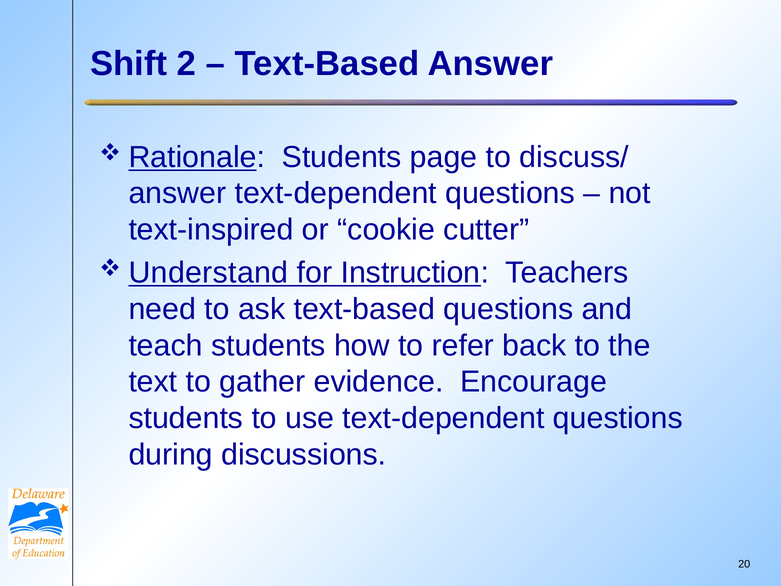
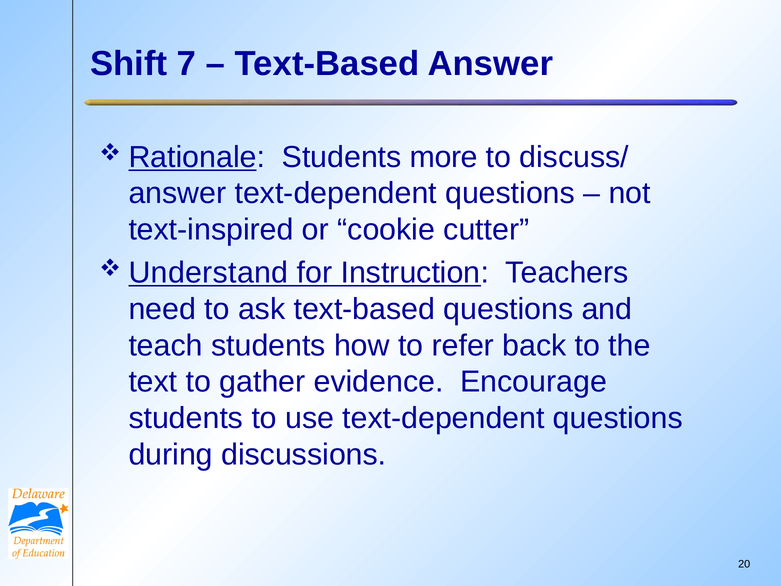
2: 2 -> 7 (186, 64)
page: page -> more (444, 157)
